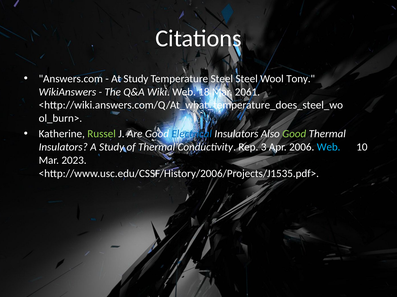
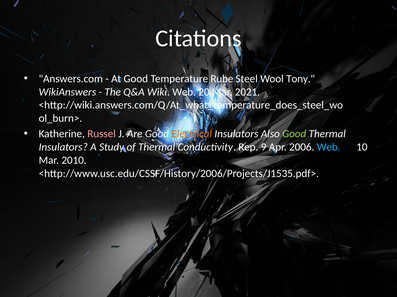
At Study: Study -> Good (136, 79)
Temperature Steel: Steel -> Rube (222, 79)
18: 18 -> 20 (204, 92)
2061: 2061 -> 2021 (247, 92)
Russel colour: light green -> pink (102, 134)
Electrical colour: blue -> orange (192, 134)
3: 3 -> 9 (264, 147)
2023: 2023 -> 2010 (74, 161)
